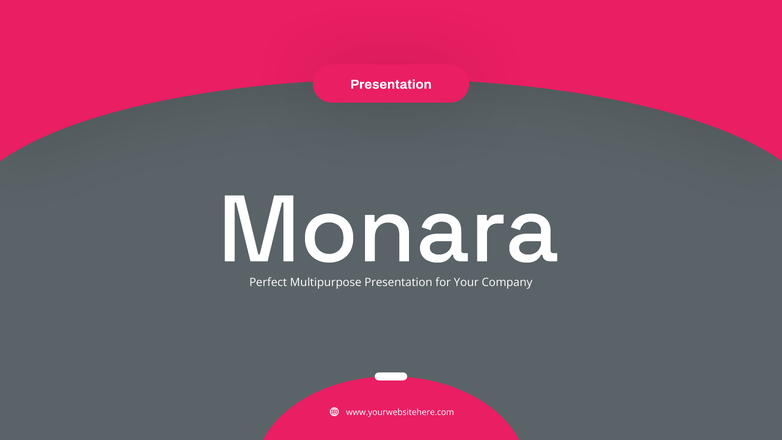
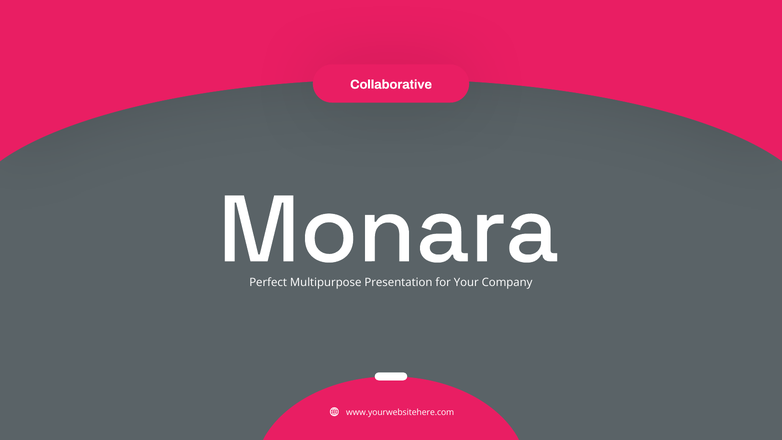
Presentation: Presentation -> Collaborative (391, 84)
